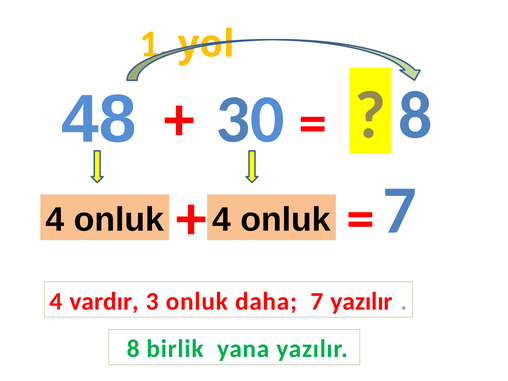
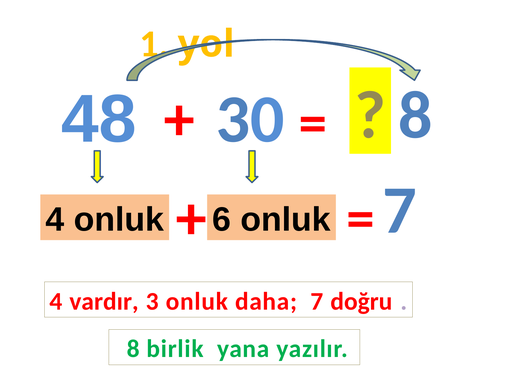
4: 4 -> 6 (222, 220)
7 yazılır: yazılır -> doğru (362, 301)
